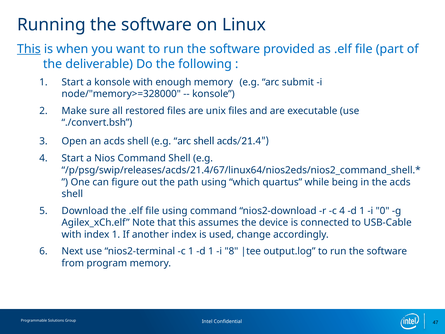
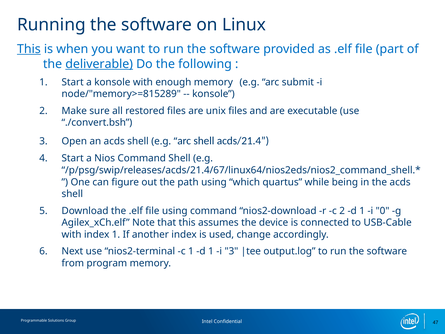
deliverable underline: none -> present (99, 64)
node/"memory>=328000: node/"memory>=328000 -> node/"memory>=815289 (121, 94)
c 4: 4 -> 2 (342, 211)
i 8: 8 -> 3 (231, 251)
